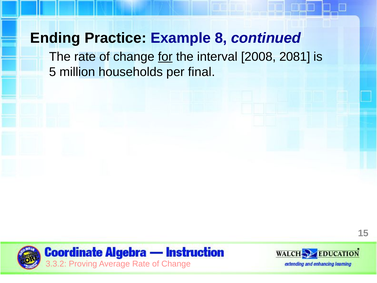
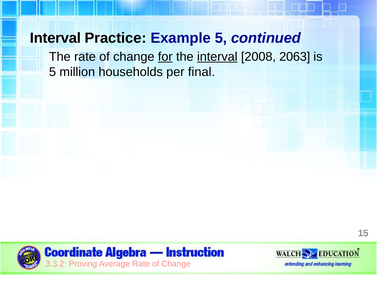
Ending: Ending -> Interval (55, 38)
Example 8: 8 -> 5 (221, 38)
interval underline: none -> present (217, 57)
2081: 2081 -> 2063 (295, 57)
